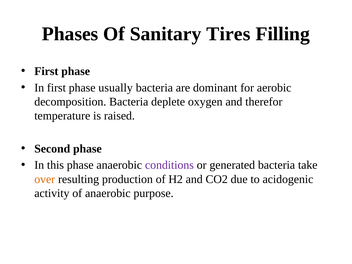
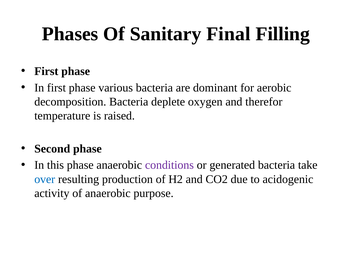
Tires: Tires -> Final (228, 34)
usually: usually -> various (116, 88)
over colour: orange -> blue (45, 179)
